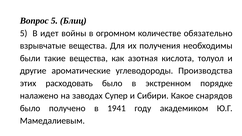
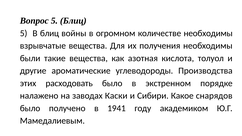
В идет: идет -> блиц (50, 33)
количестве обязательно: обязательно -> необходимы (208, 33)
Супер: Супер -> Каски (116, 96)
